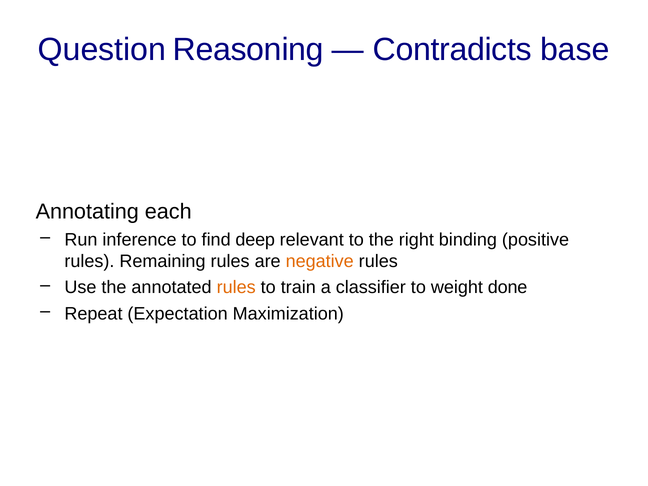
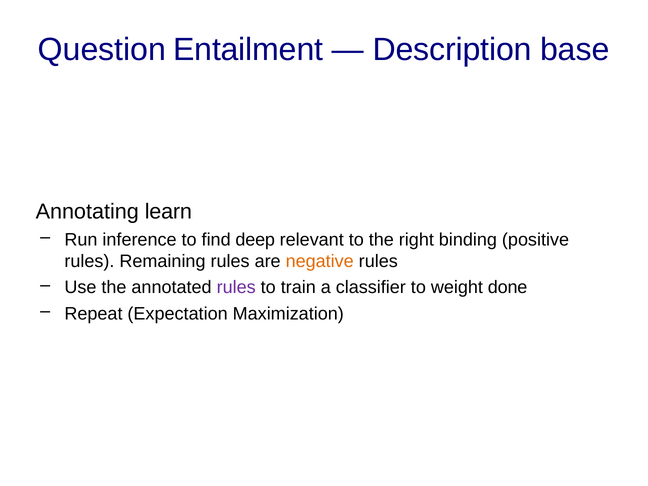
Reasoning: Reasoning -> Entailment (248, 50)
Contradicts: Contradicts -> Description (452, 50)
each: each -> learn (168, 212)
rules colour: orange -> purple (236, 288)
